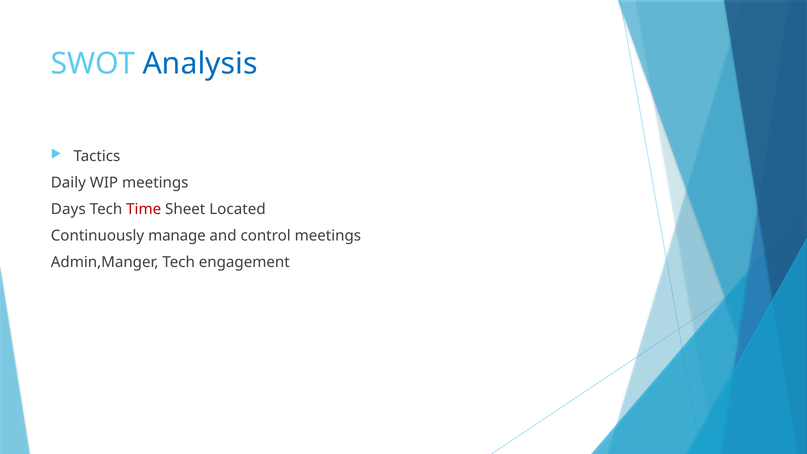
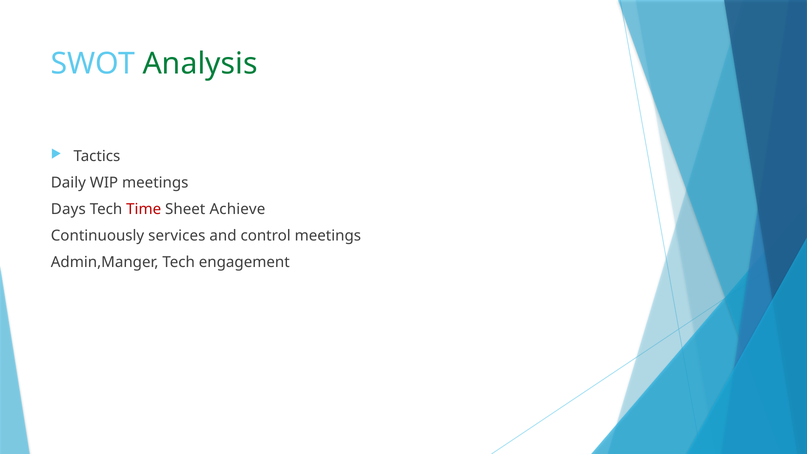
Analysis colour: blue -> green (200, 64)
Located: Located -> Achieve (237, 209)
manage: manage -> services (177, 236)
